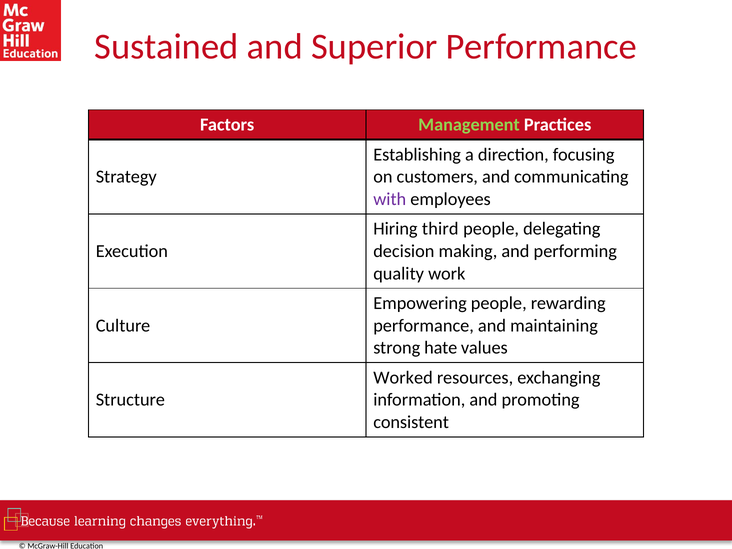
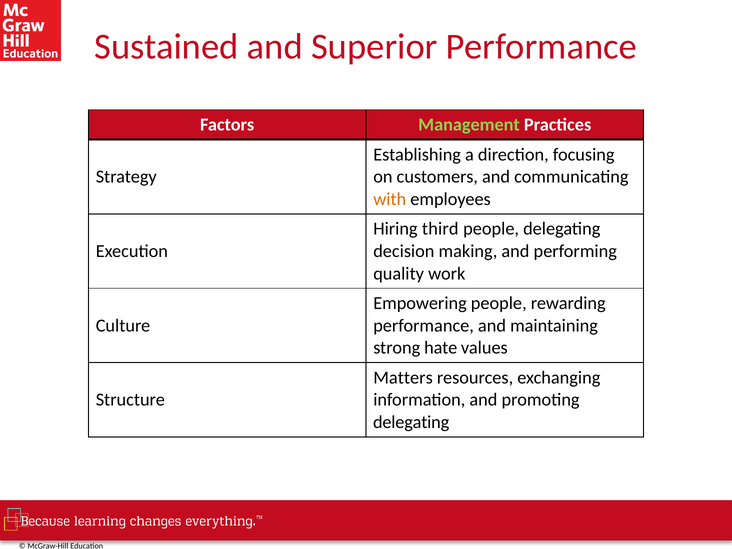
with colour: purple -> orange (390, 199)
Worked: Worked -> Matters (403, 378)
consistent: consistent -> delegating (411, 422)
